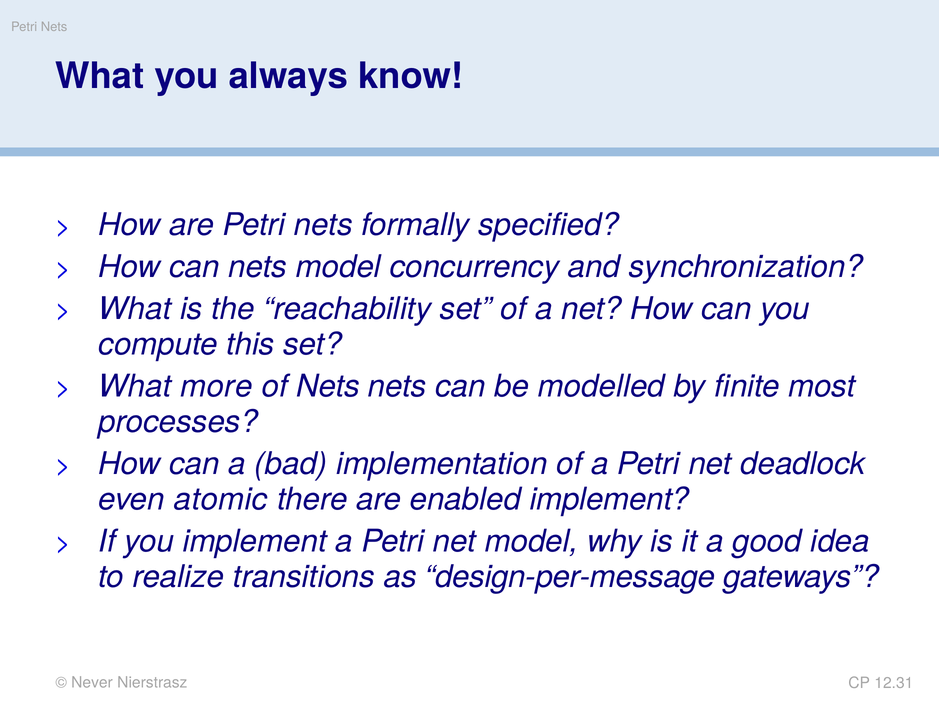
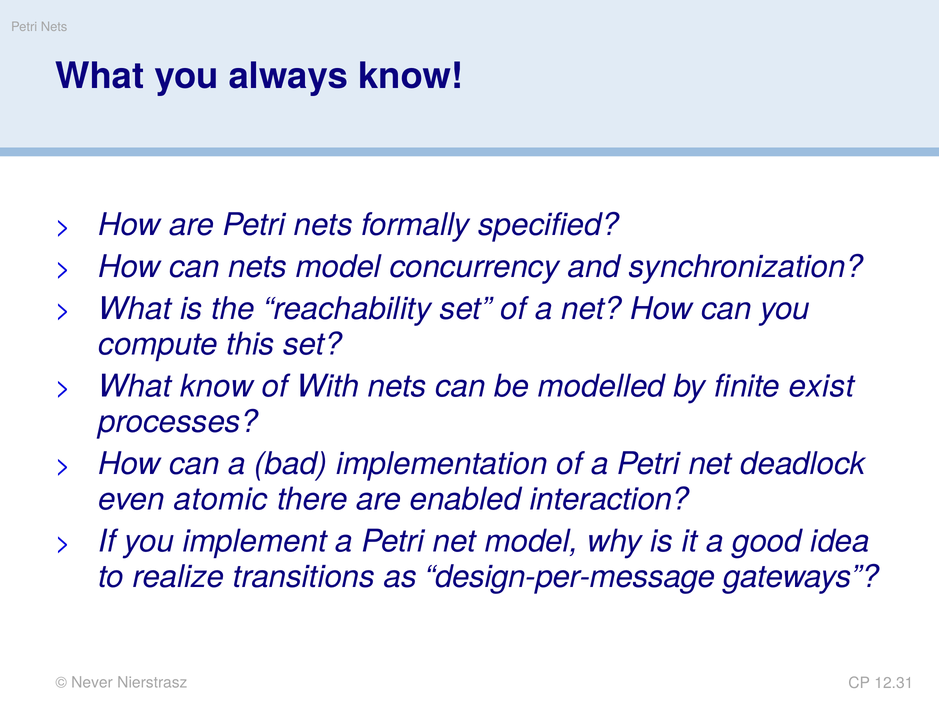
What more: more -> know (217, 386)
of Nets: Nets -> With (328, 386)
most: most -> exist (822, 386)
enabled implement: implement -> interaction (610, 500)
